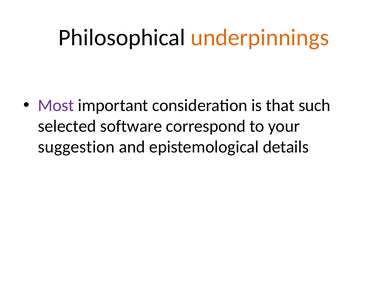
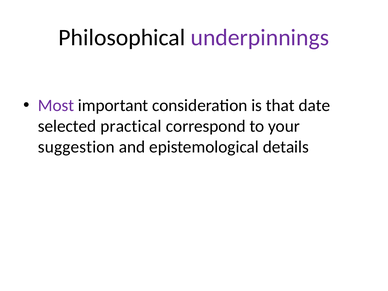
underpinnings colour: orange -> purple (260, 38)
such: such -> date (314, 106)
software: software -> practical (131, 126)
